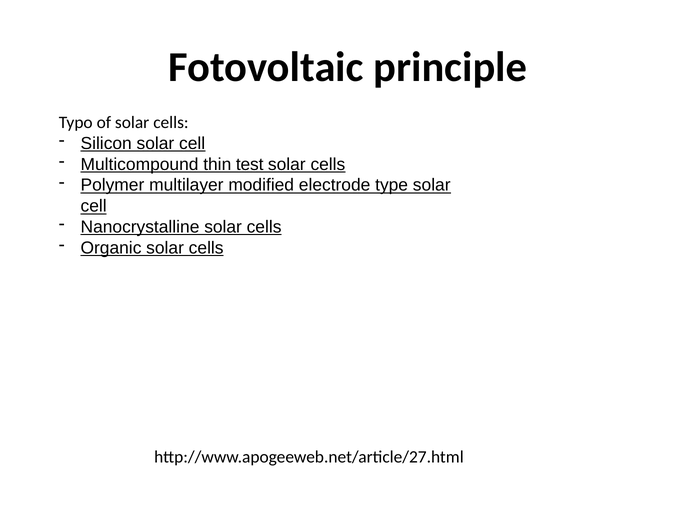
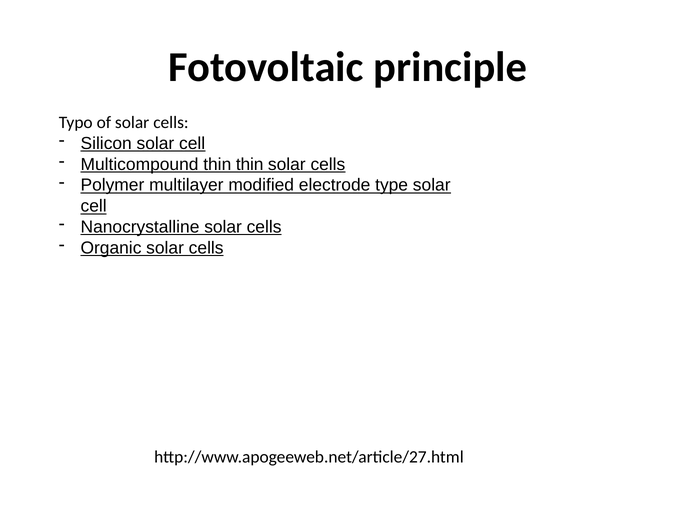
thin test: test -> thin (250, 164)
